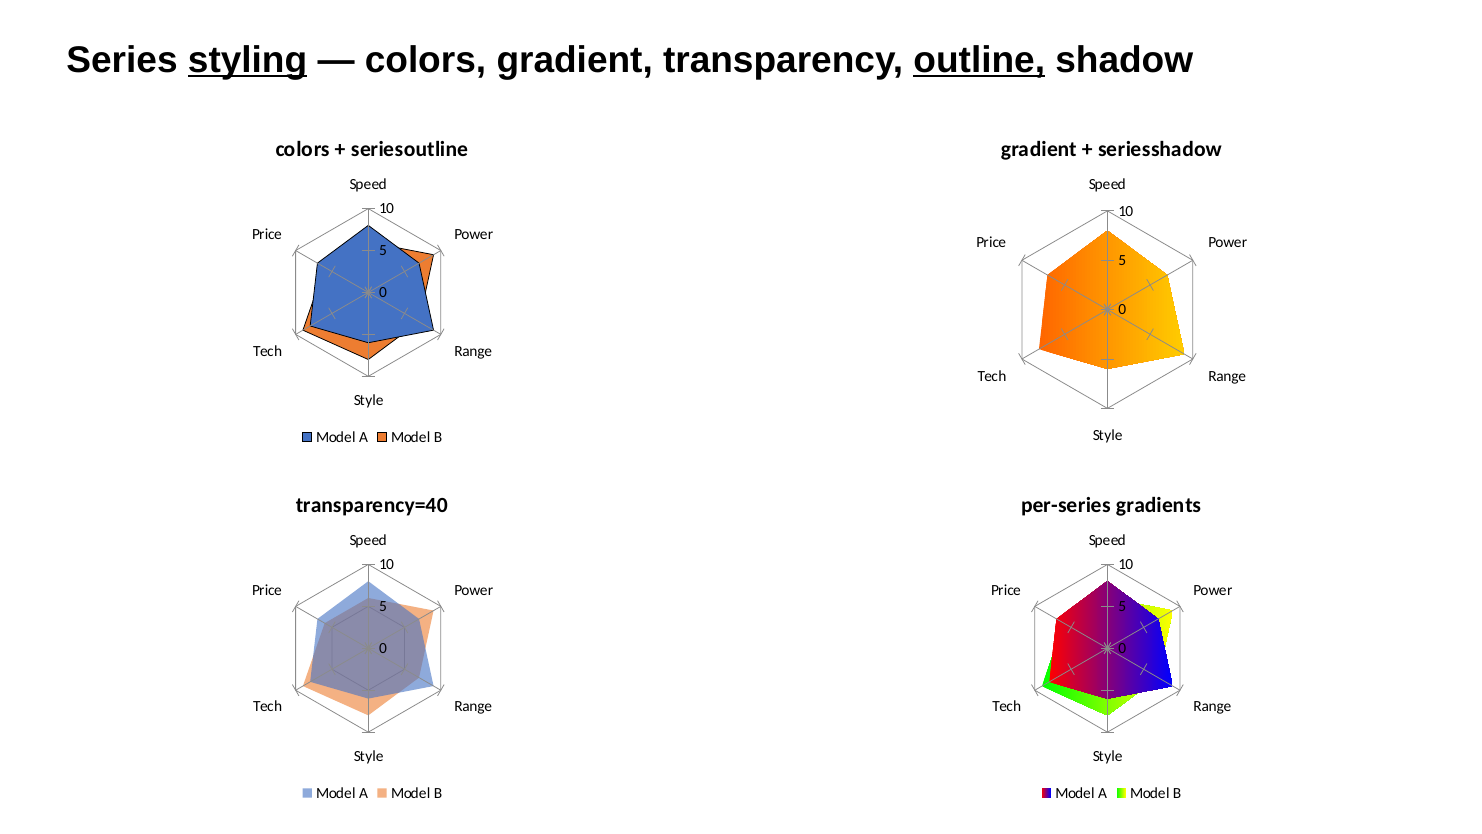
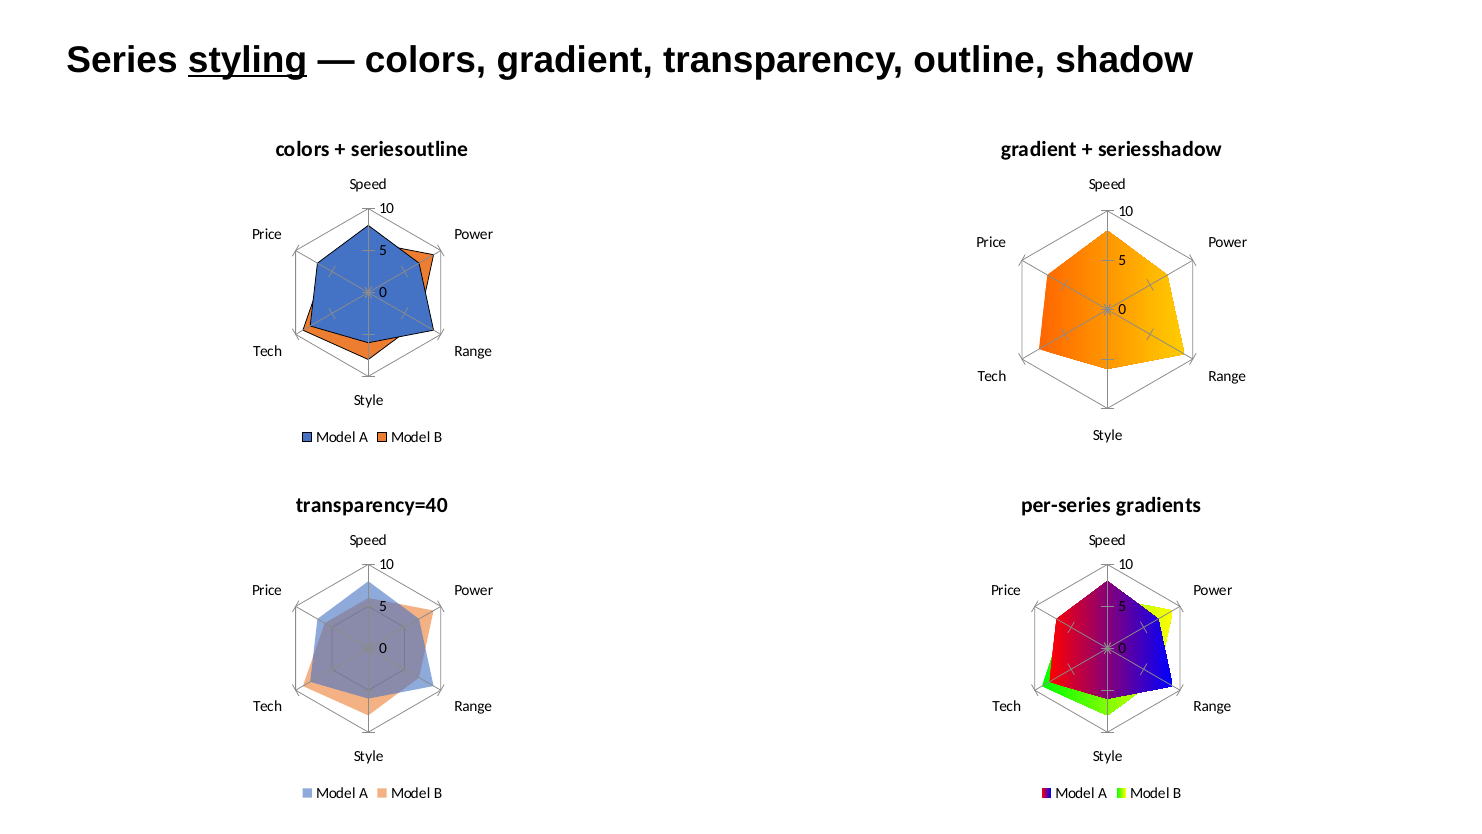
outline underline: present -> none (979, 60)
